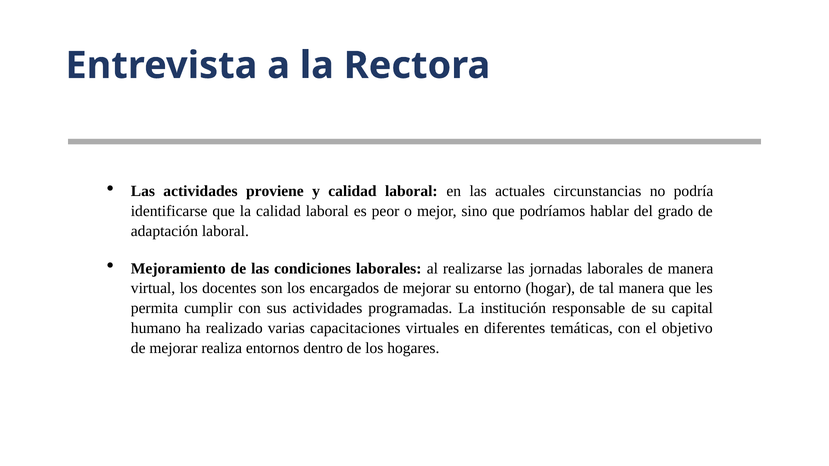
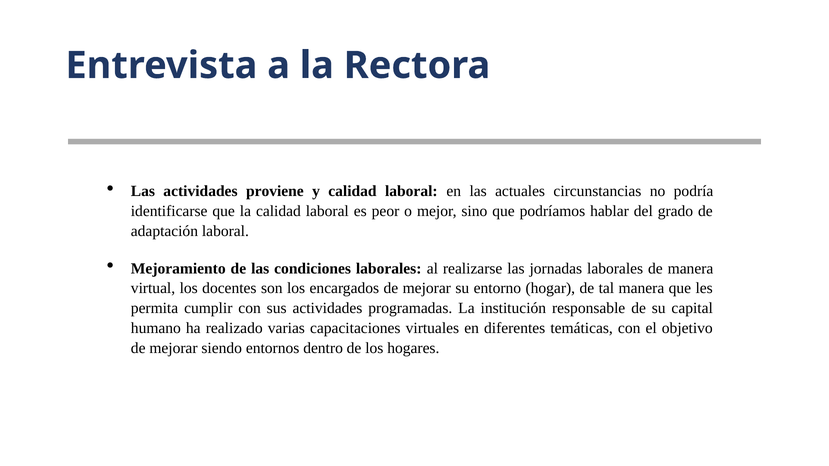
realiza: realiza -> siendo (222, 348)
